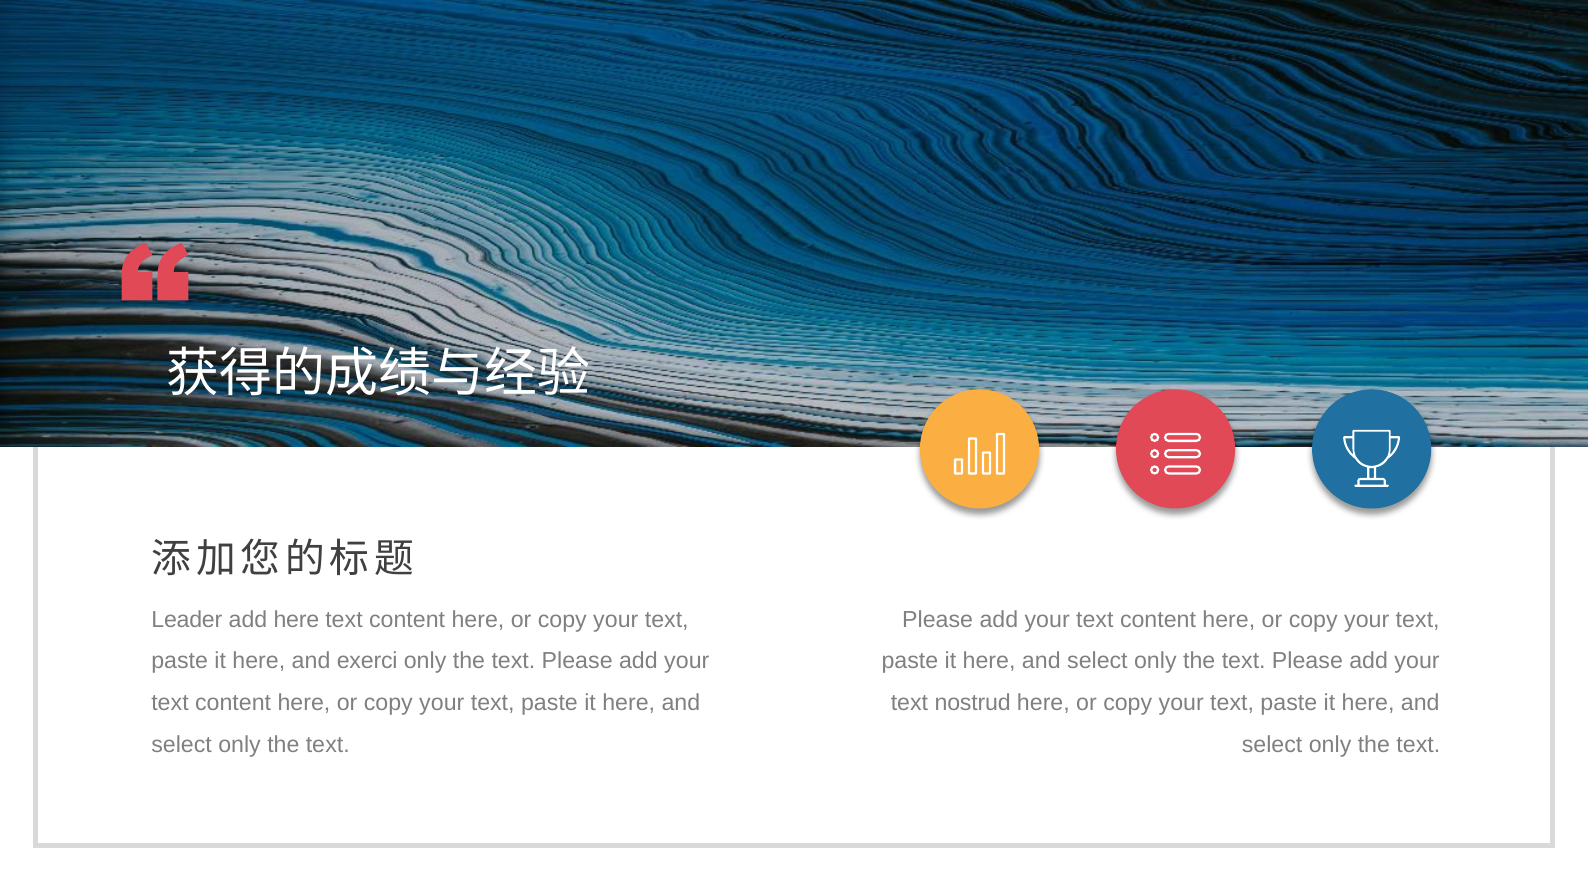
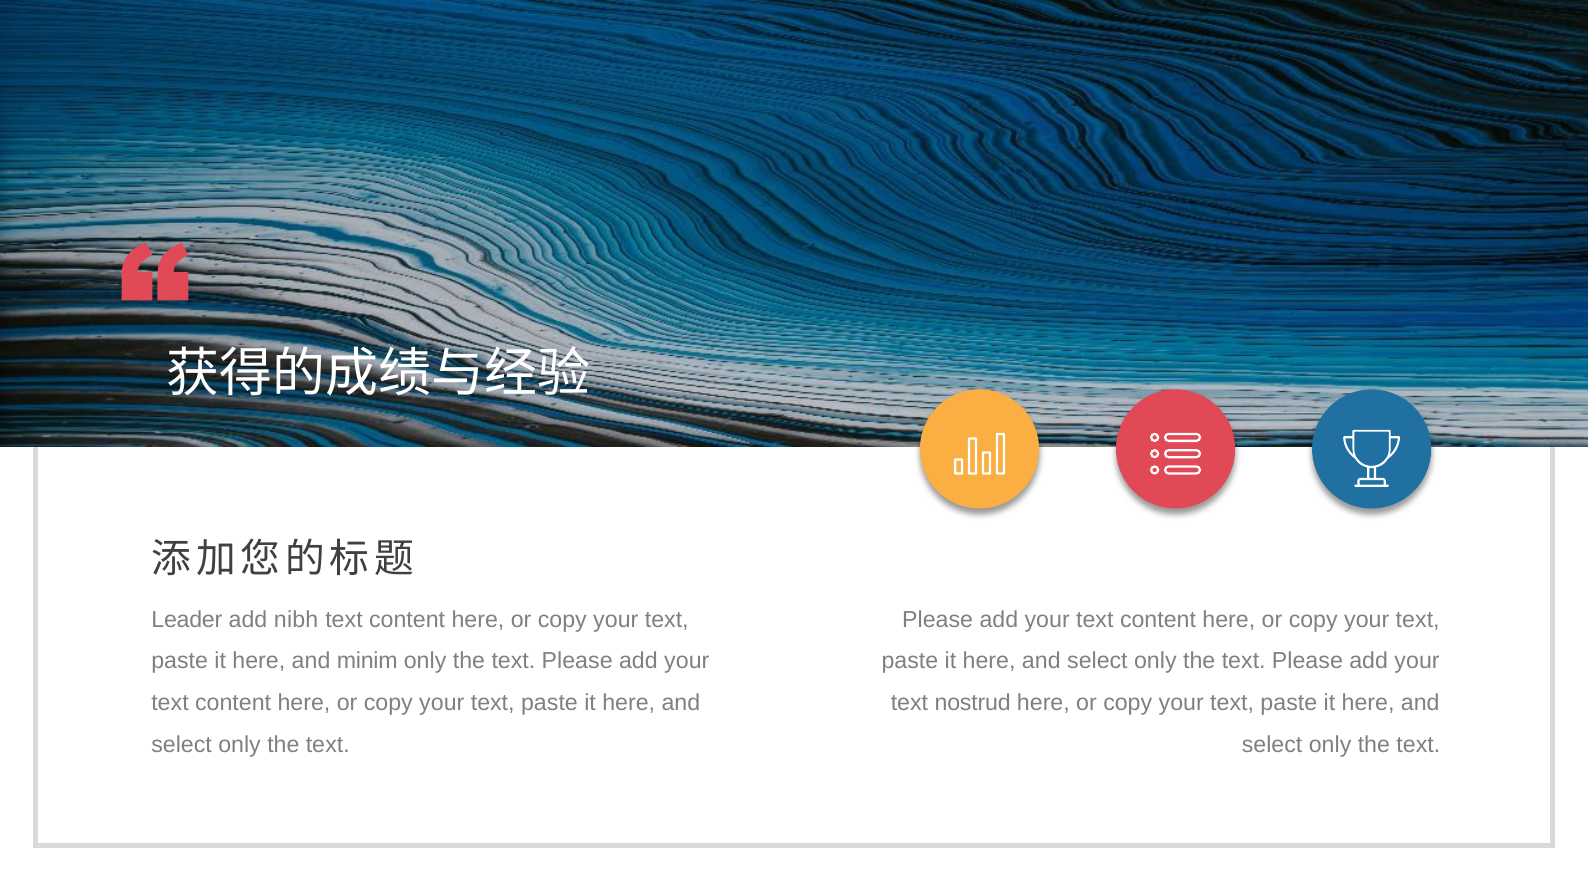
add here: here -> nibh (296, 620)
exerci: exerci -> minim (367, 662)
